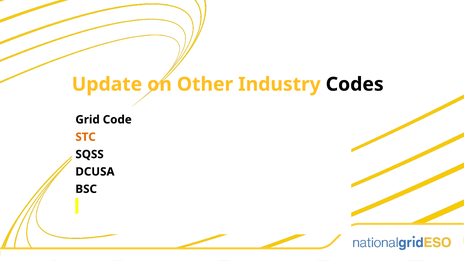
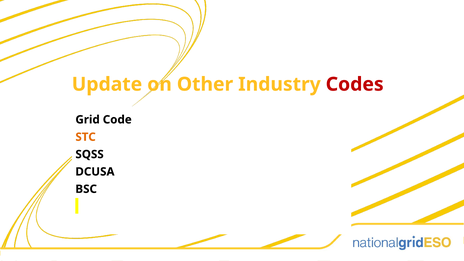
Codes colour: black -> red (355, 84)
